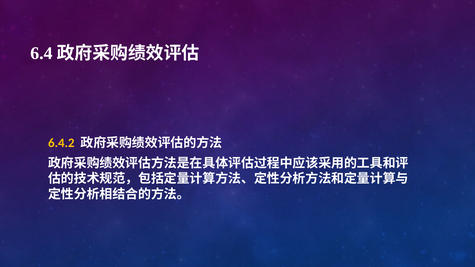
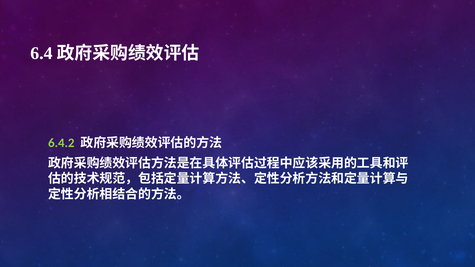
6.4.2 colour: yellow -> light green (61, 143)
